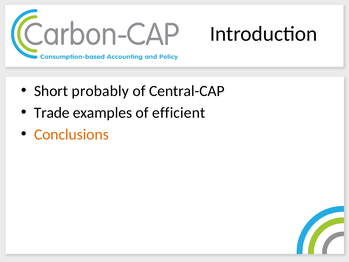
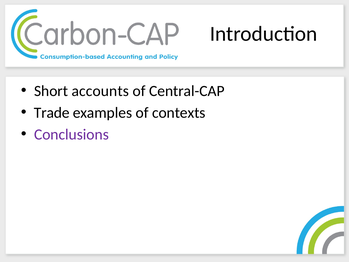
probably: probably -> accounts (100, 91)
efficient: efficient -> contexts (179, 113)
Conclusions colour: orange -> purple (71, 134)
